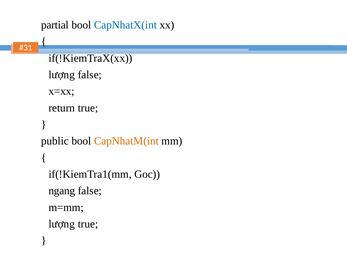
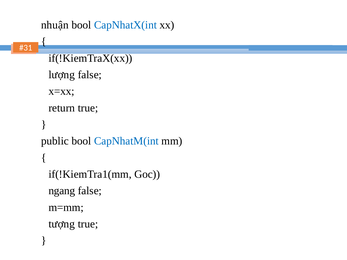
partial: partial -> nhuận (55, 25)
CapNhatM(int colour: orange -> blue (126, 141)
lượng: lượng -> tượng (62, 224)
